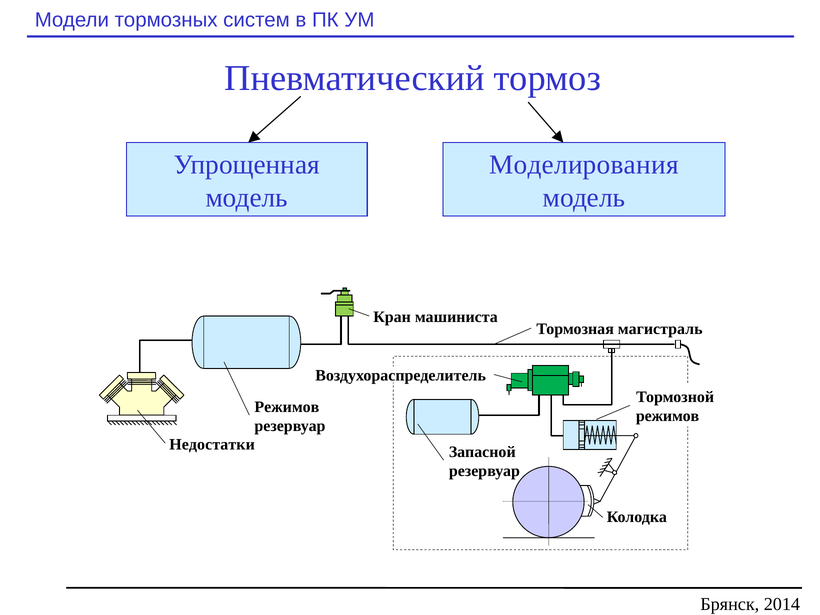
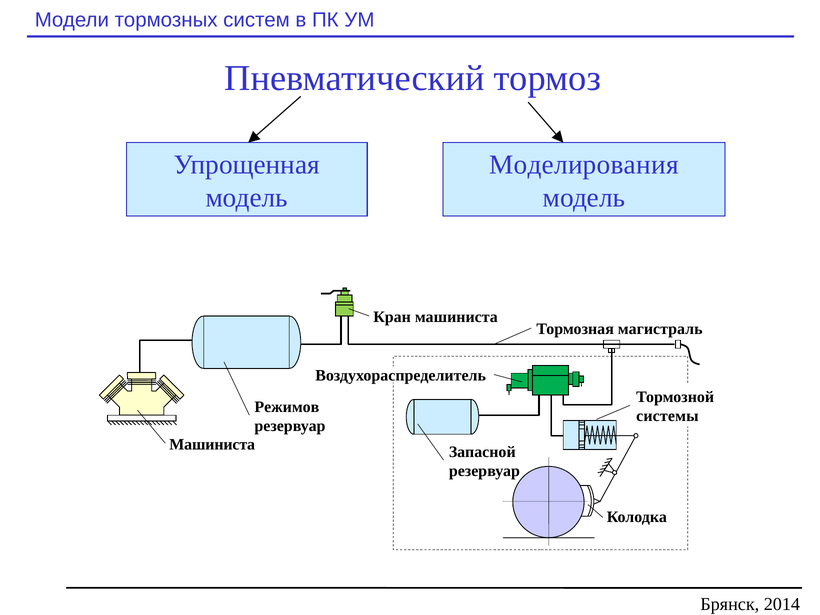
режимов: режимов -> системы (667, 416)
Недостатки: Недостатки -> Машиниста (212, 444)
